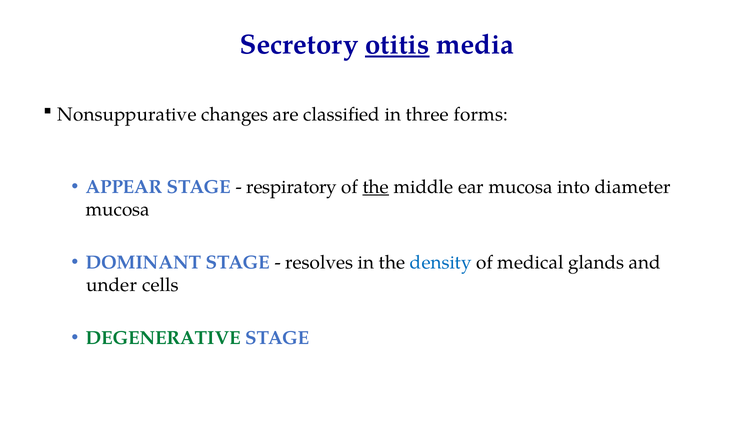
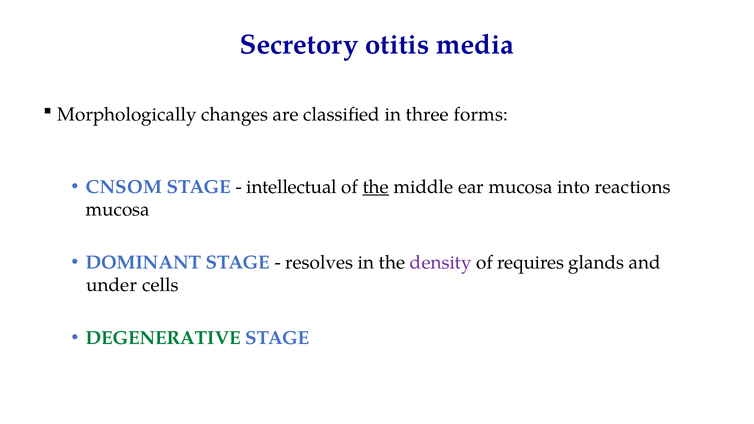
otitis underline: present -> none (397, 45)
Nonsuppurative: Nonsuppurative -> Morphologically (127, 114)
APPEAR: APPEAR -> CNSOM (124, 187)
respiratory: respiratory -> intellectual (292, 187)
diameter: diameter -> reactions (633, 187)
density colour: blue -> purple (441, 263)
medical: medical -> requires (531, 263)
